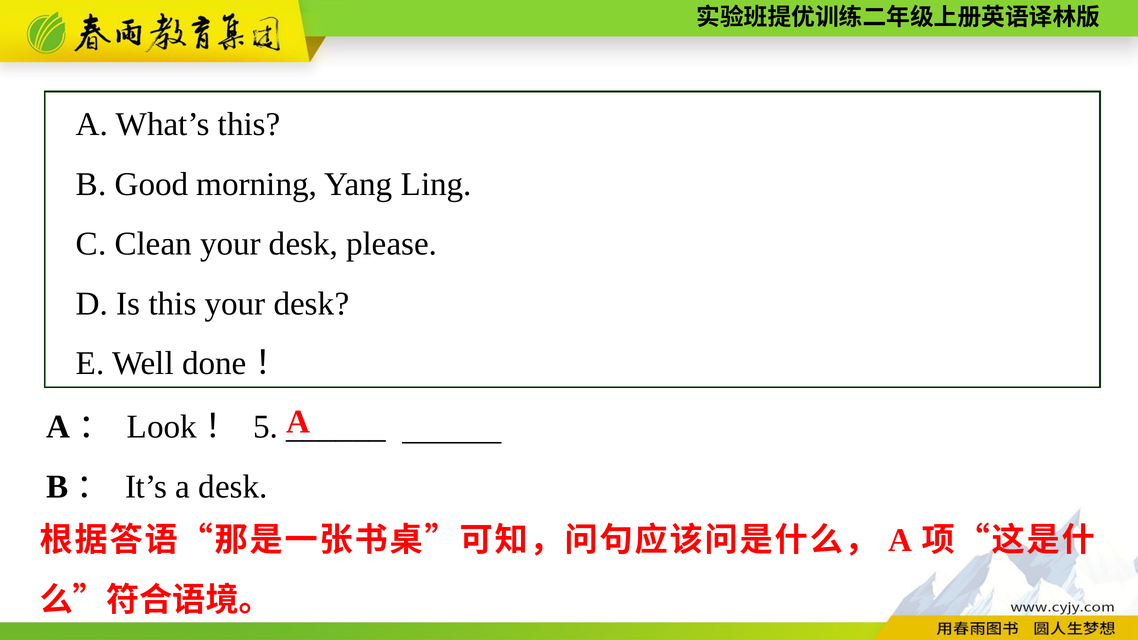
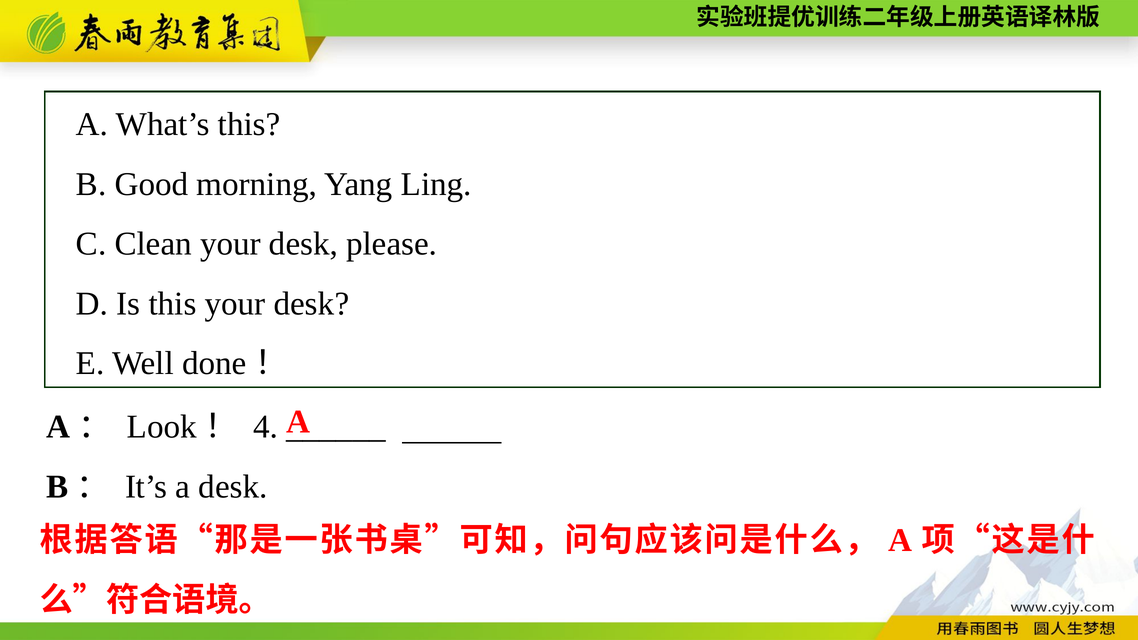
5: 5 -> 4 (266, 427)
